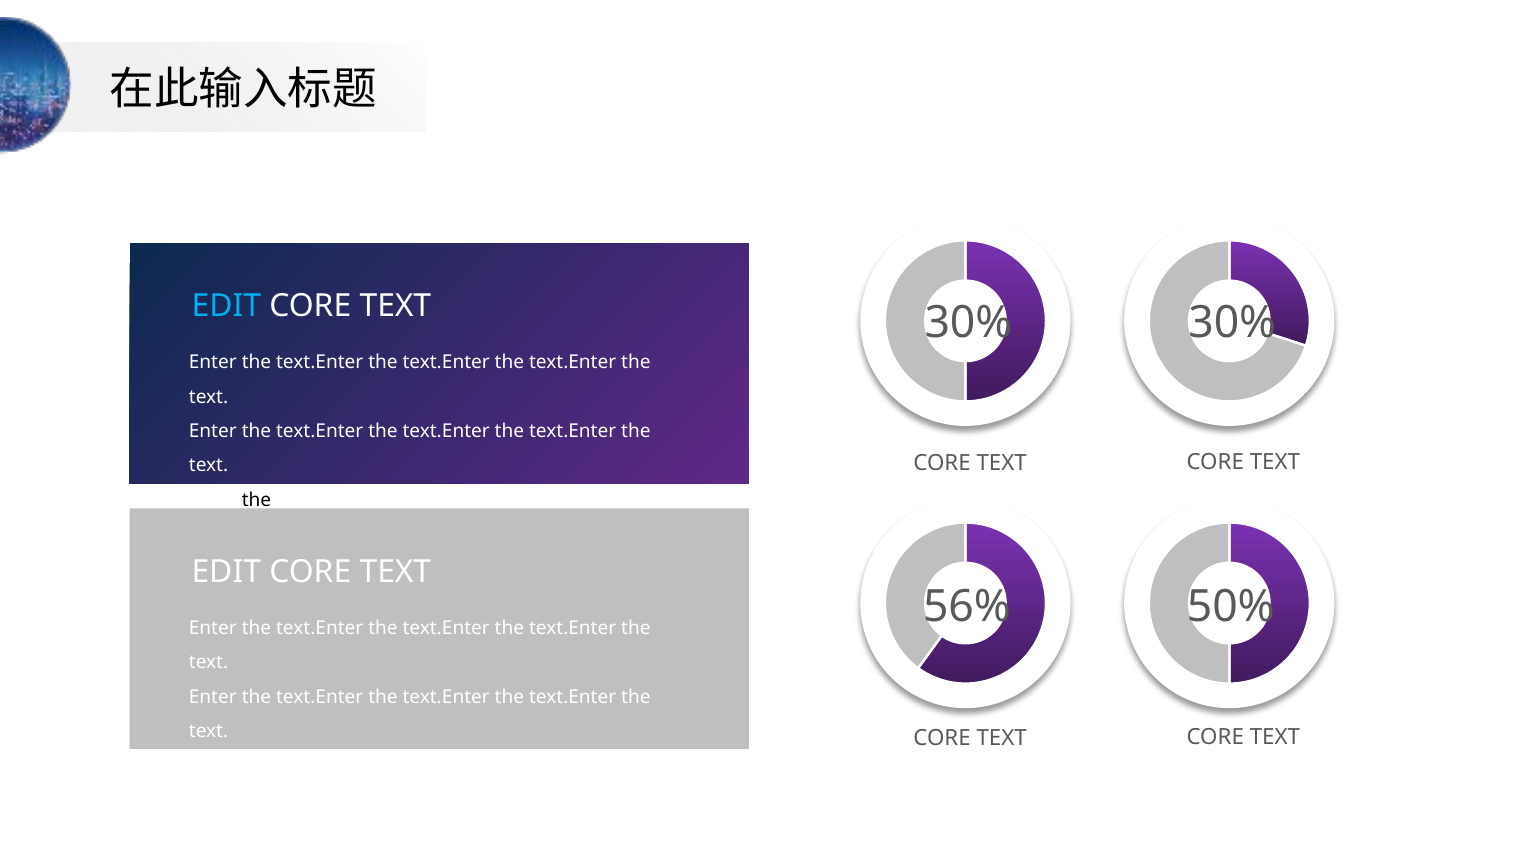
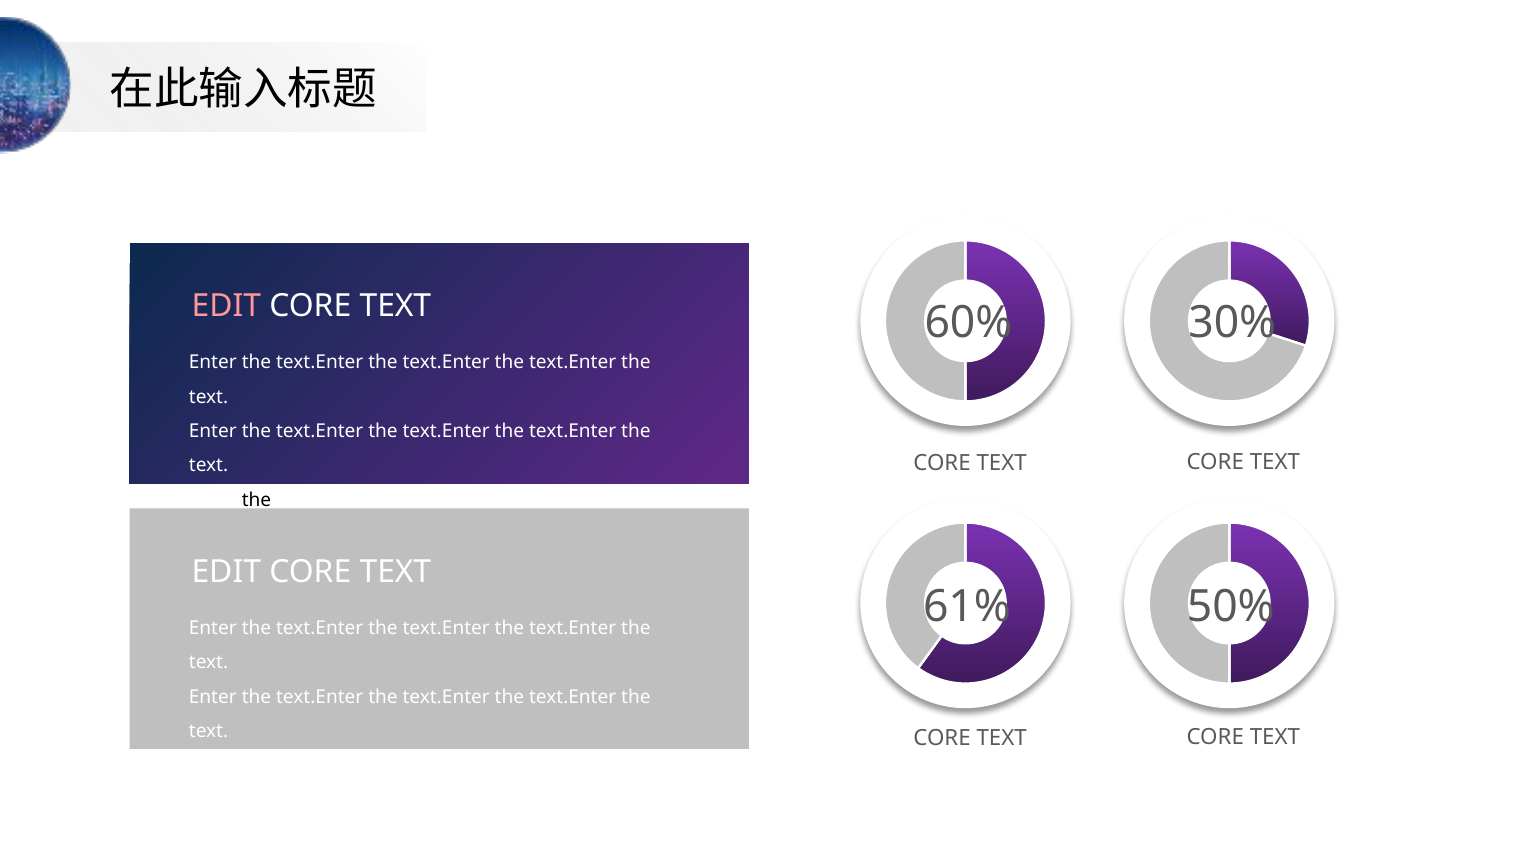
EDIT colour: light blue -> pink (226, 306)
30%: 30% -> 60% (969, 323)
56%: 56% -> 61% (967, 606)
